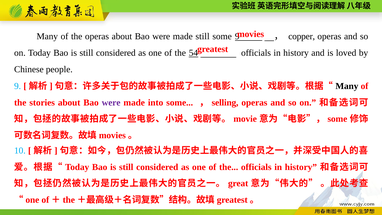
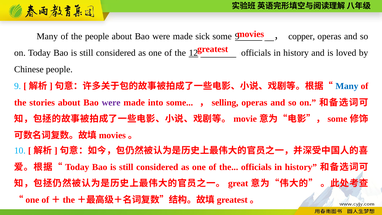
the operas: operas -> people (97, 36)
made still: still -> sick (203, 36)
54: 54 -> 12 (193, 53)
Many colour: black -> blue (347, 86)
